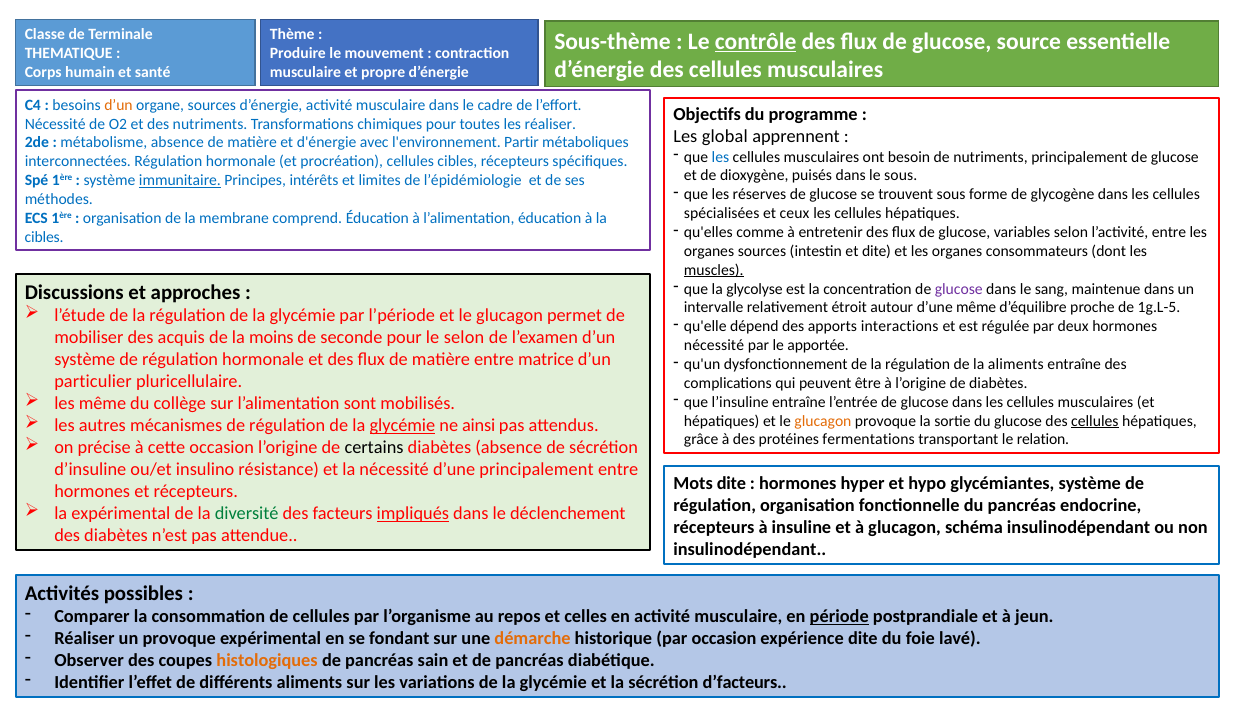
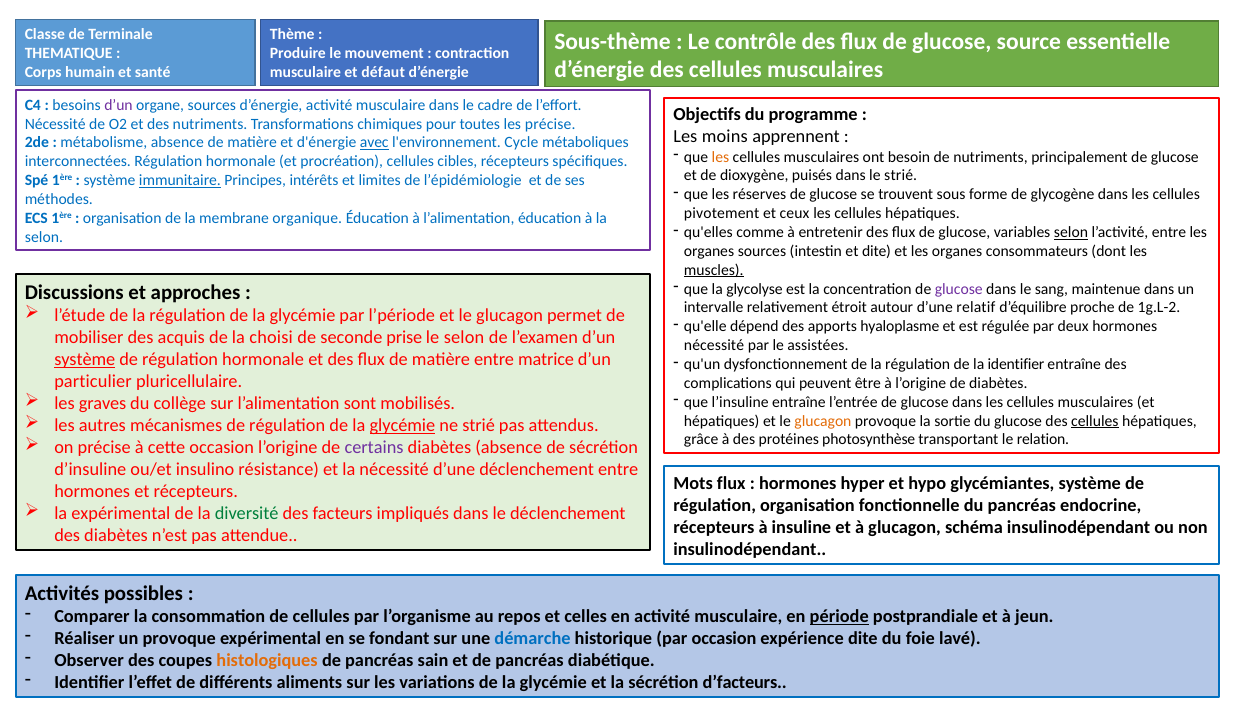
contrôle underline: present -> none (756, 41)
propre: propre -> défaut (383, 72)
d’un colour: orange -> purple (118, 105)
les réaliser: réaliser -> précise (550, 124)
global: global -> moins (725, 137)
avec underline: none -> present (374, 143)
Partir: Partir -> Cycle (521, 143)
les colour: blue -> orange (720, 157)
le sous: sous -> strié (901, 176)
spécialisées: spécialisées -> pivotement (722, 213)
comprend: comprend -> organique (307, 218)
selon underline: none -> present (1071, 232)
cibles: cibles -> selon (44, 237)
d’une même: même -> relatif (976, 308)
1g.L-5: 1g.L-5 -> 1g.L-2 (1159, 308)
interactions: interactions -> hyaloplasme (900, 326)
moins: moins -> choisi (271, 337)
seconde pour: pour -> prise (404, 337)
apportée: apportée -> assistées (818, 345)
système underline: none -> present (85, 359)
la aliments: aliments -> identifier (1016, 364)
les même: même -> graves (103, 403)
ne ainsi: ainsi -> strié (479, 425)
fermentations: fermentations -> photosynthèse (869, 439)
certains colour: black -> purple (374, 447)
d’une principalement: principalement -> déclenchement (537, 469)
Mots dite: dite -> flux (731, 483)
impliqués underline: present -> none (413, 513)
démarche colour: orange -> blue (533, 638)
